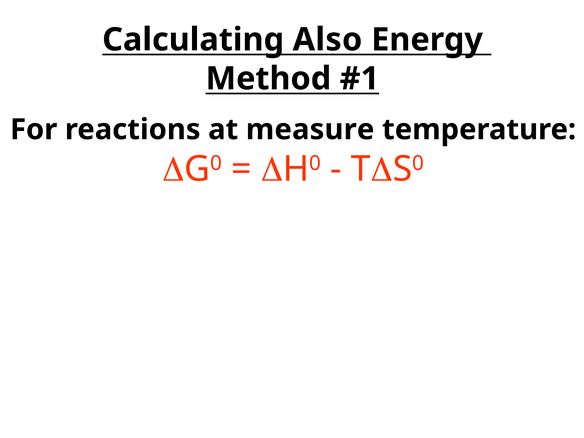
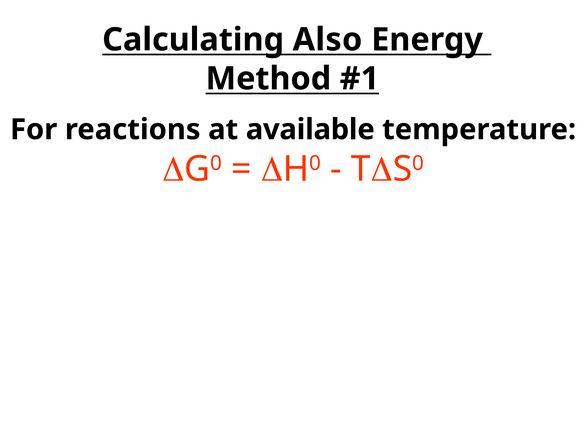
measure: measure -> available (310, 130)
